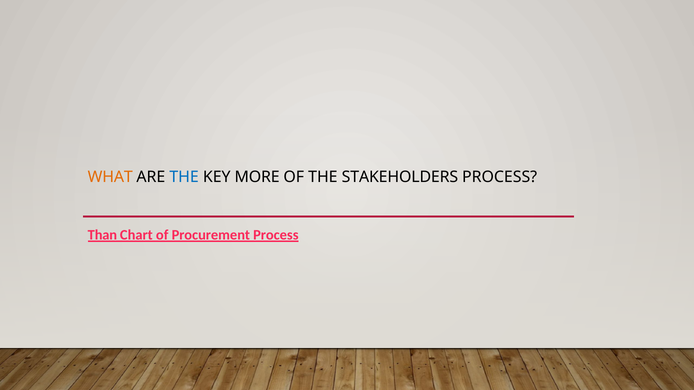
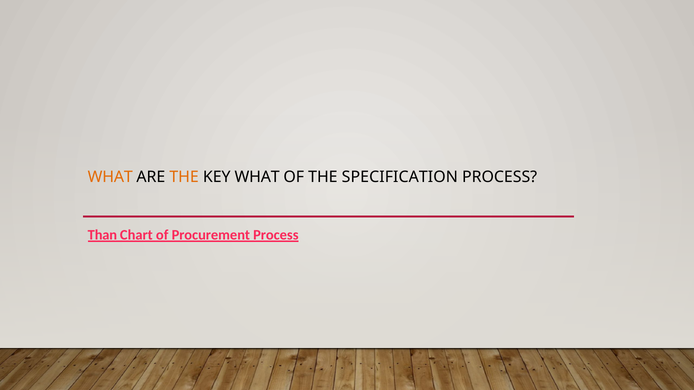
THE colour: blue -> orange (184, 177)
KEY MORE: MORE -> WHAT (257, 177)
STAKEHOLDERS: STAKEHOLDERS -> SPECIFICATION (400, 177)
